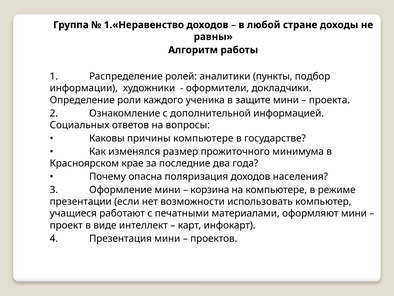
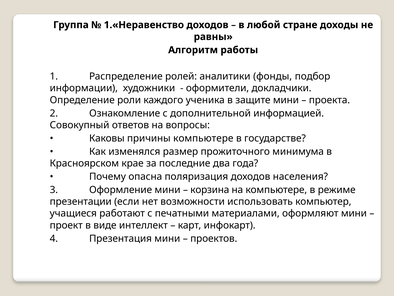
пункты: пункты -> фонды (273, 76)
Социальных: Социальных -> Совокупный (80, 125)
